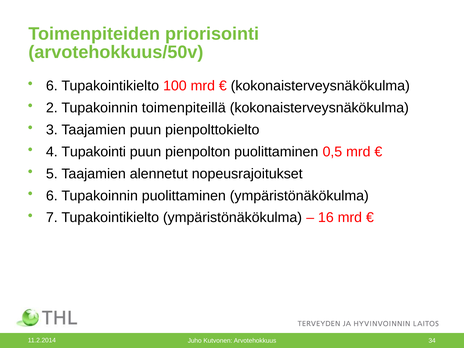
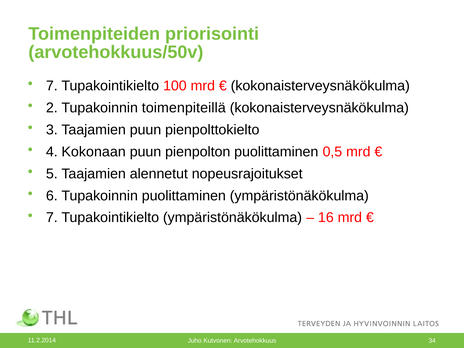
6: 6 -> 7 (52, 86)
Tupakointi: Tupakointi -> Kokonaan (94, 152)
